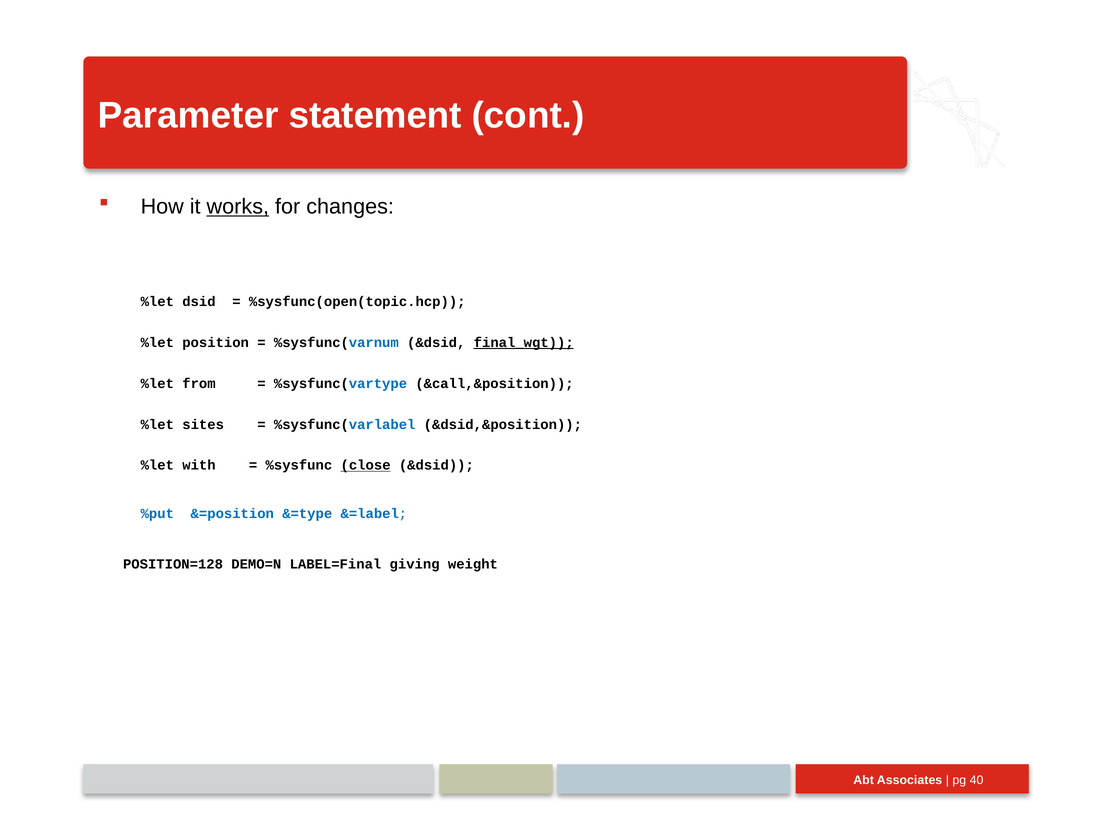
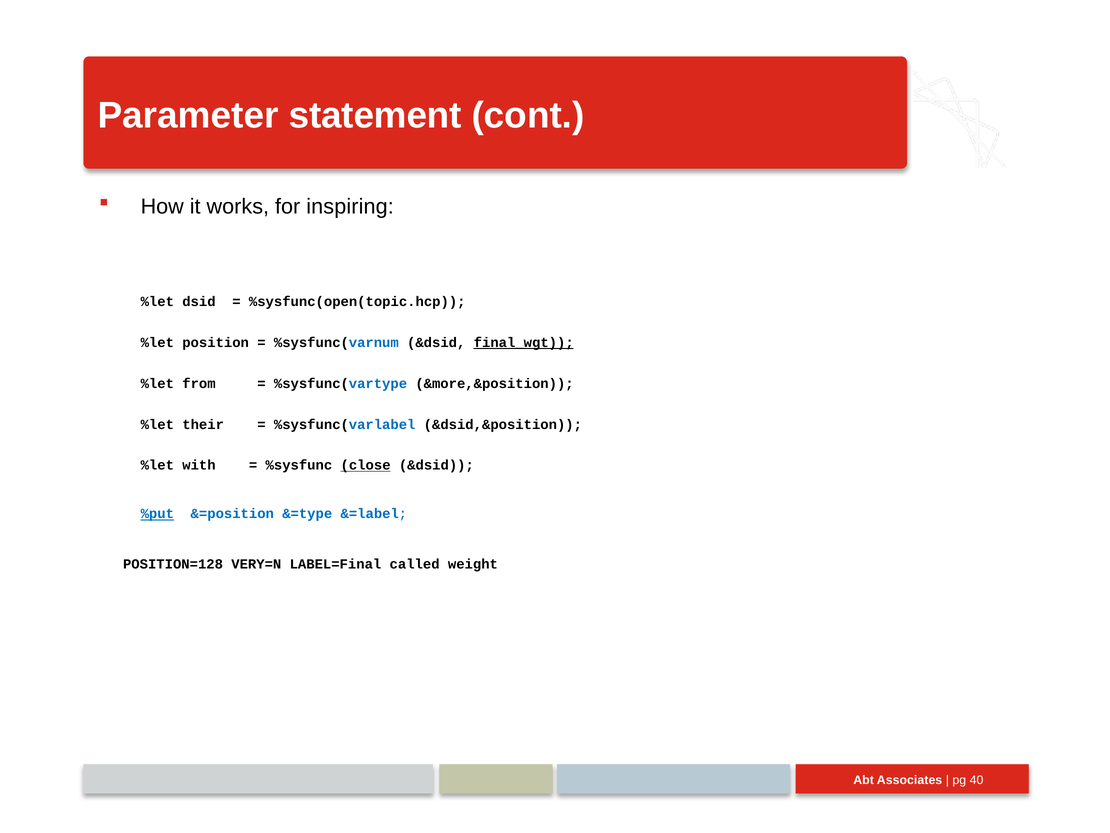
works underline: present -> none (238, 207)
changes: changes -> inspiring (350, 207)
&call,&position: &call,&position -> &more,&position (495, 383)
sites: sites -> their (203, 424)
%put underline: none -> present (157, 514)
DEMO=N: DEMO=N -> VERY=N (256, 564)
giving: giving -> called (415, 564)
